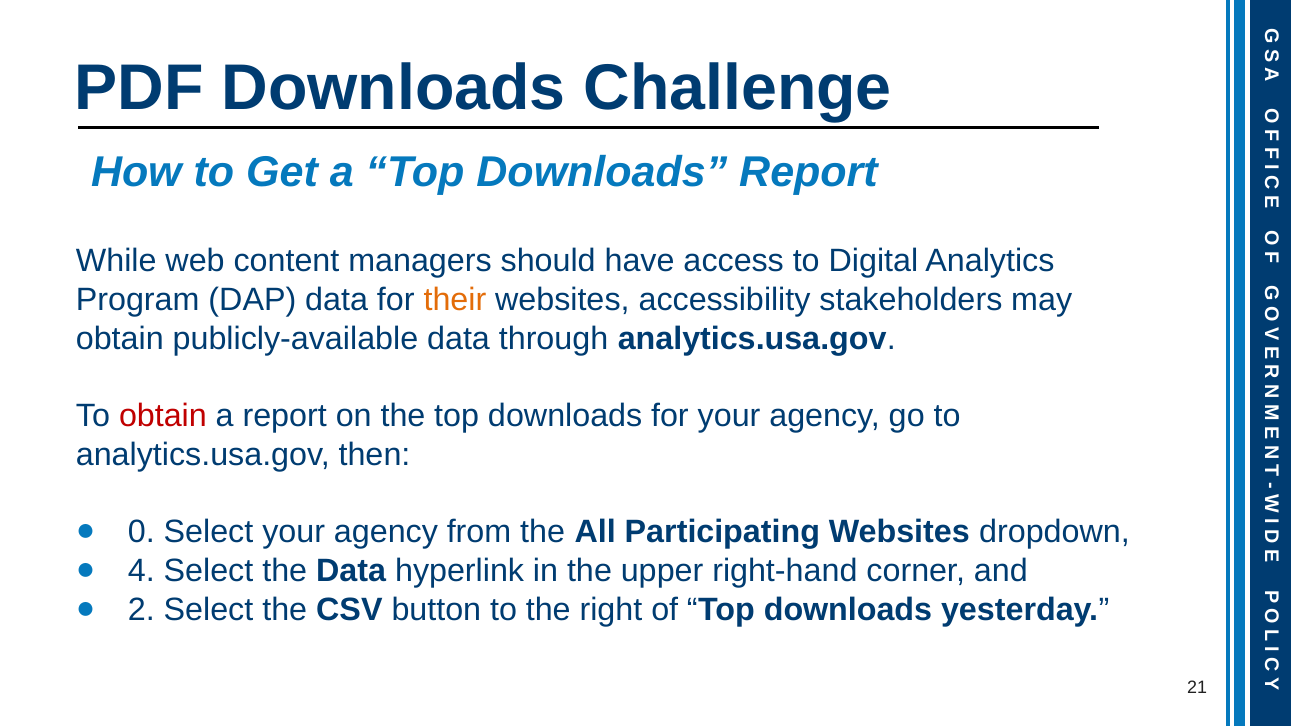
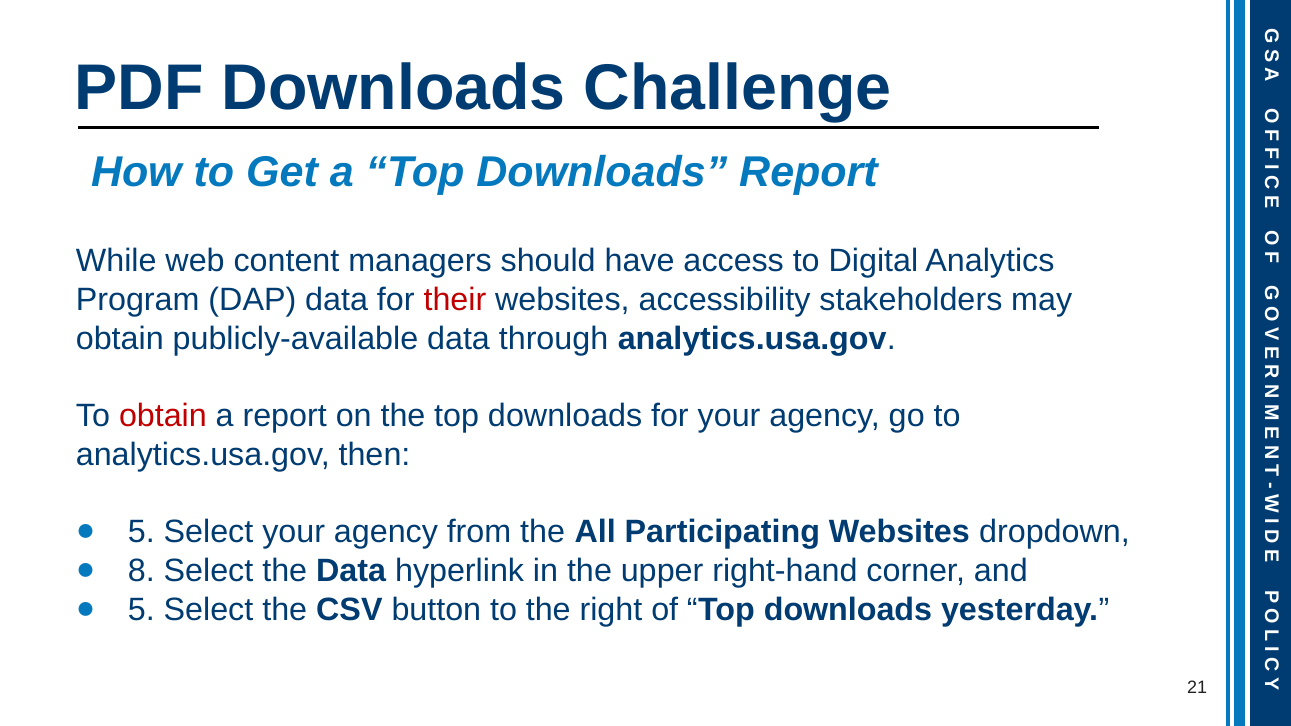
their colour: orange -> red (455, 300)
0: 0 -> 5 (141, 532)
4: 4 -> 8 (141, 571)
2: 2 -> 5 (141, 610)
